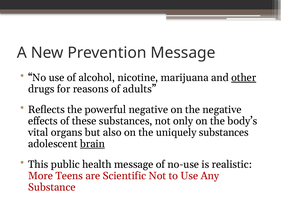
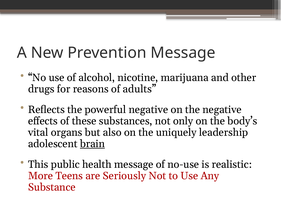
other underline: present -> none (244, 78)
uniquely substances: substances -> leadership (224, 132)
Scientific: Scientific -> Seriously (124, 176)
